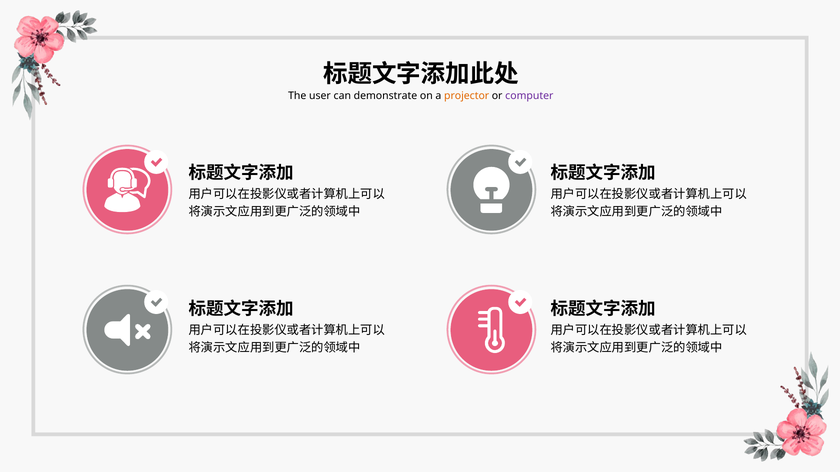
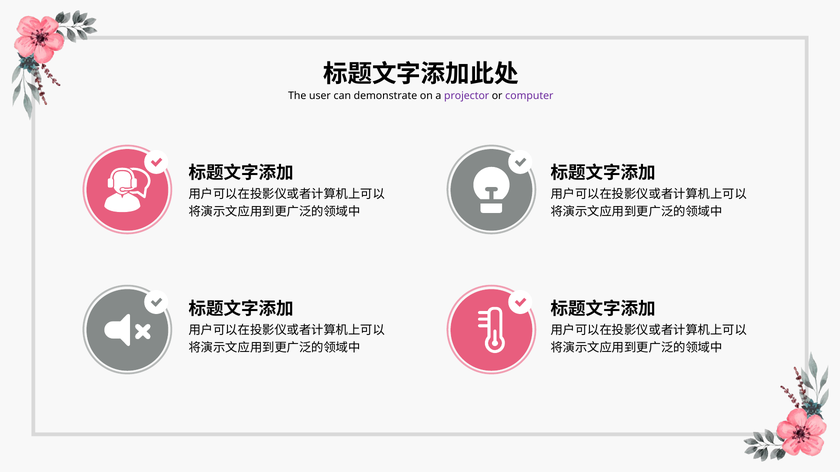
projector colour: orange -> purple (467, 96)
